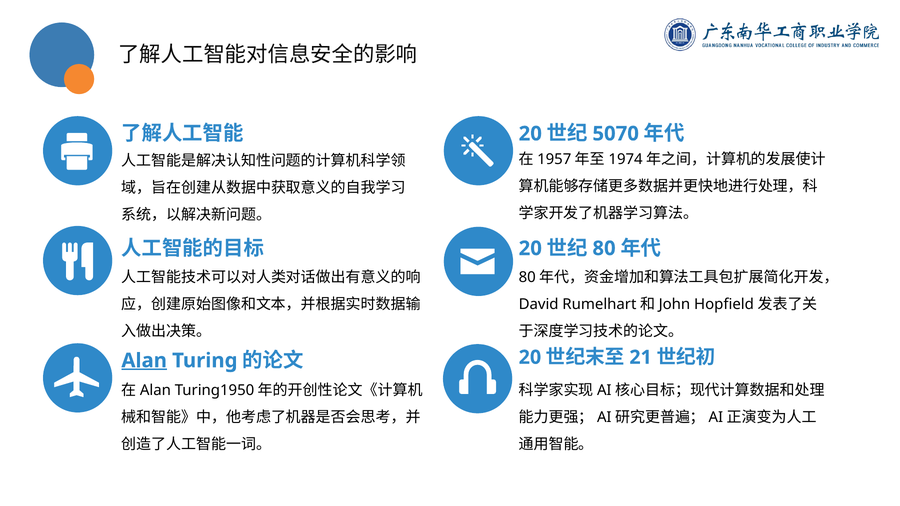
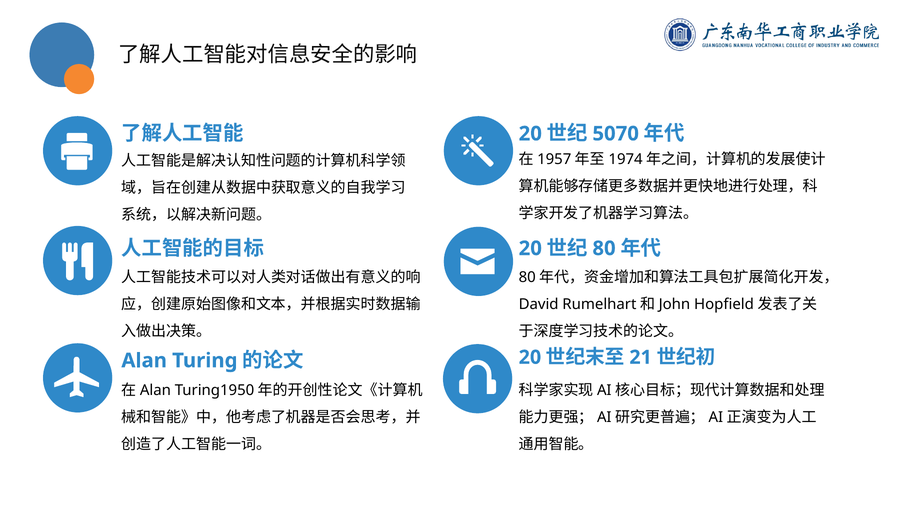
Alan underline: present -> none (144, 361)
